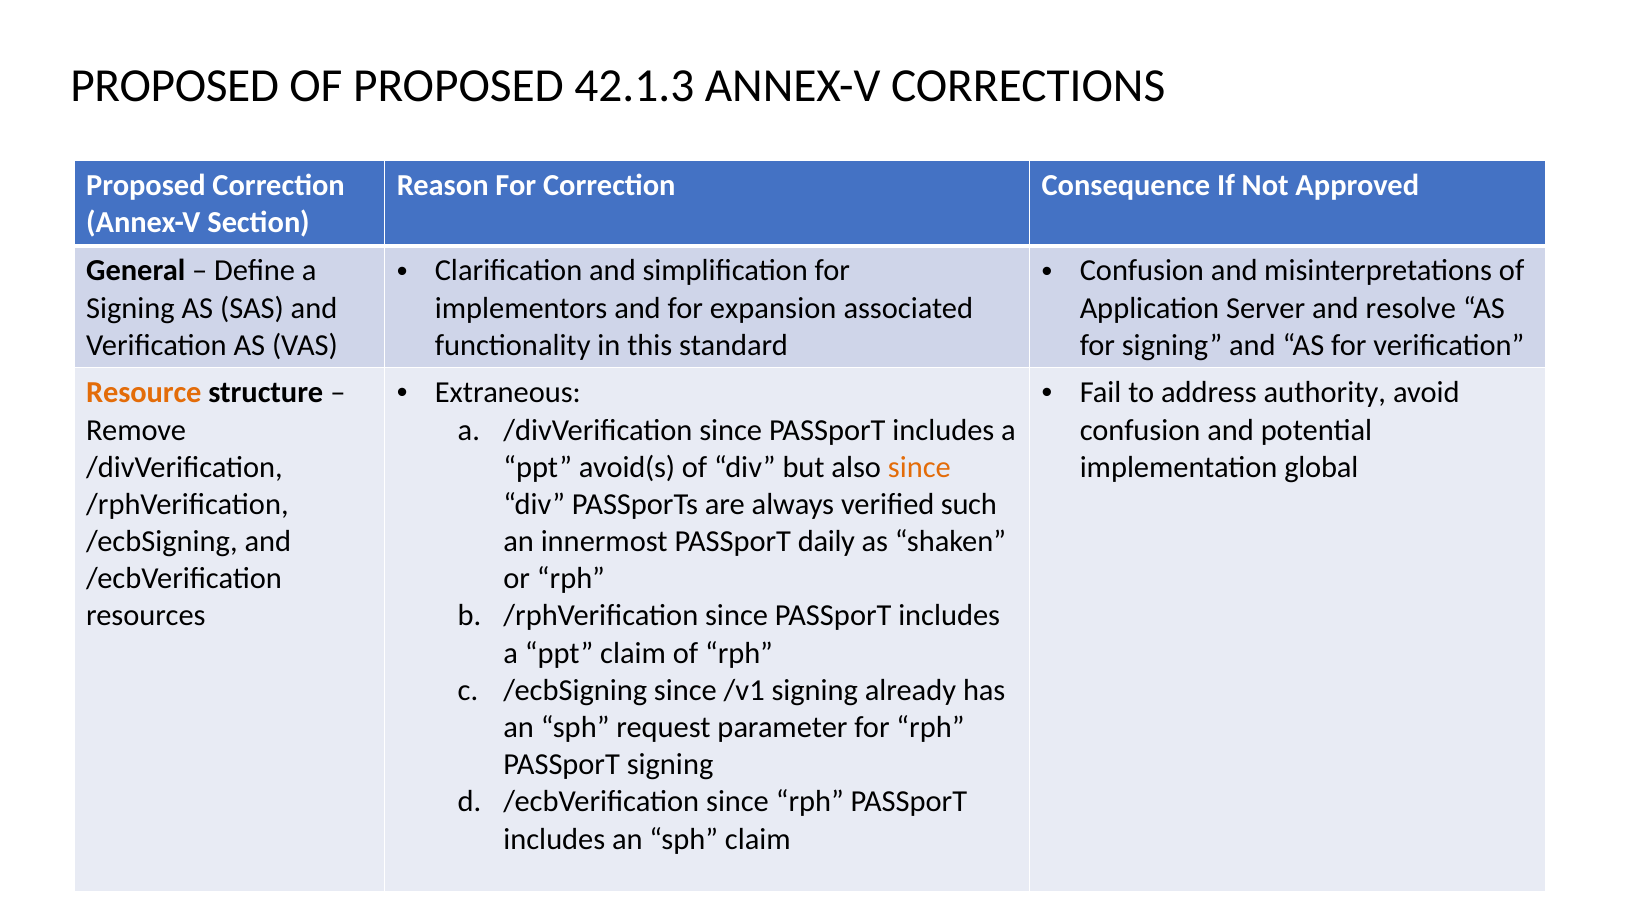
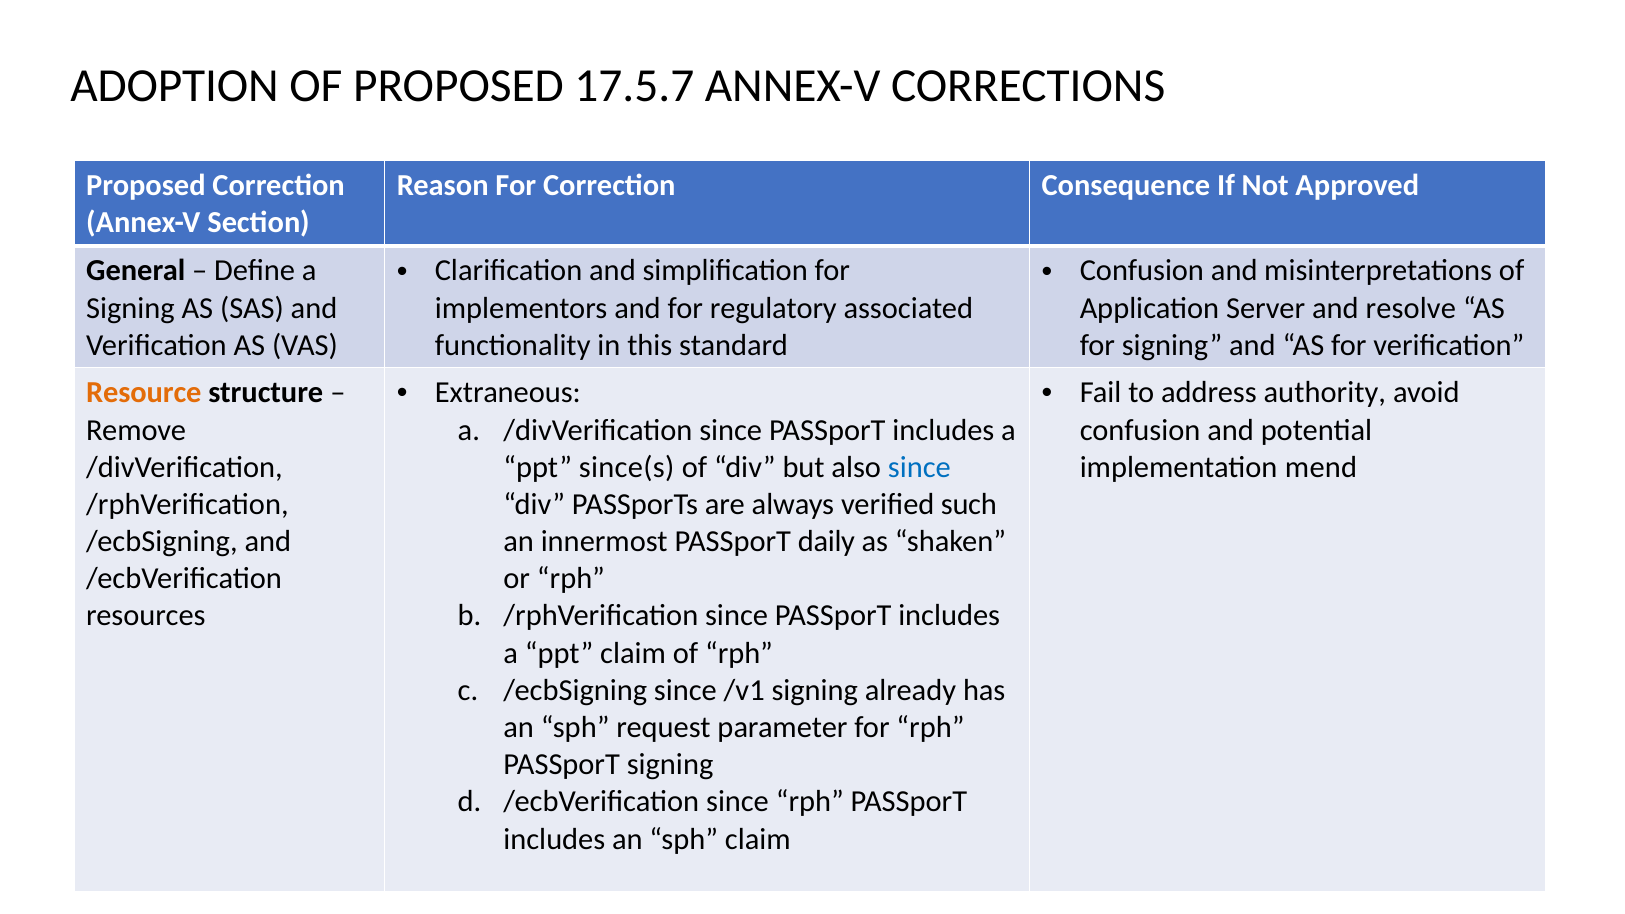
PROPOSED: PROPOSED -> ADOPTION (175, 86)
42.1.3: 42.1.3 -> 17.5.7 (634, 86)
expansion: expansion -> regulatory (773, 308)
avoid(s: avoid(s -> since(s (627, 467)
since colour: orange -> blue (919, 467)
global: global -> mend (1321, 467)
